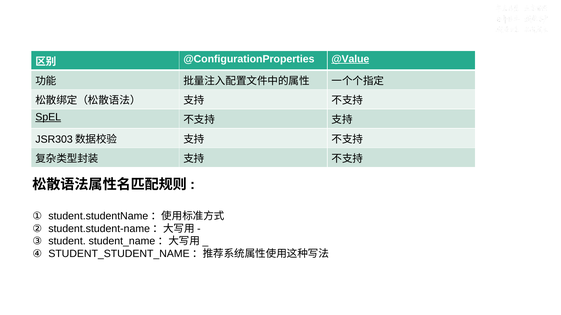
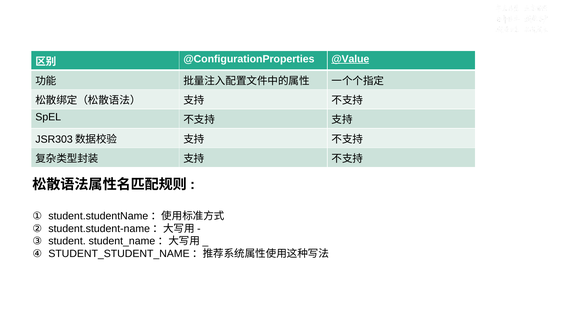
SpEL underline: present -> none (48, 117)
